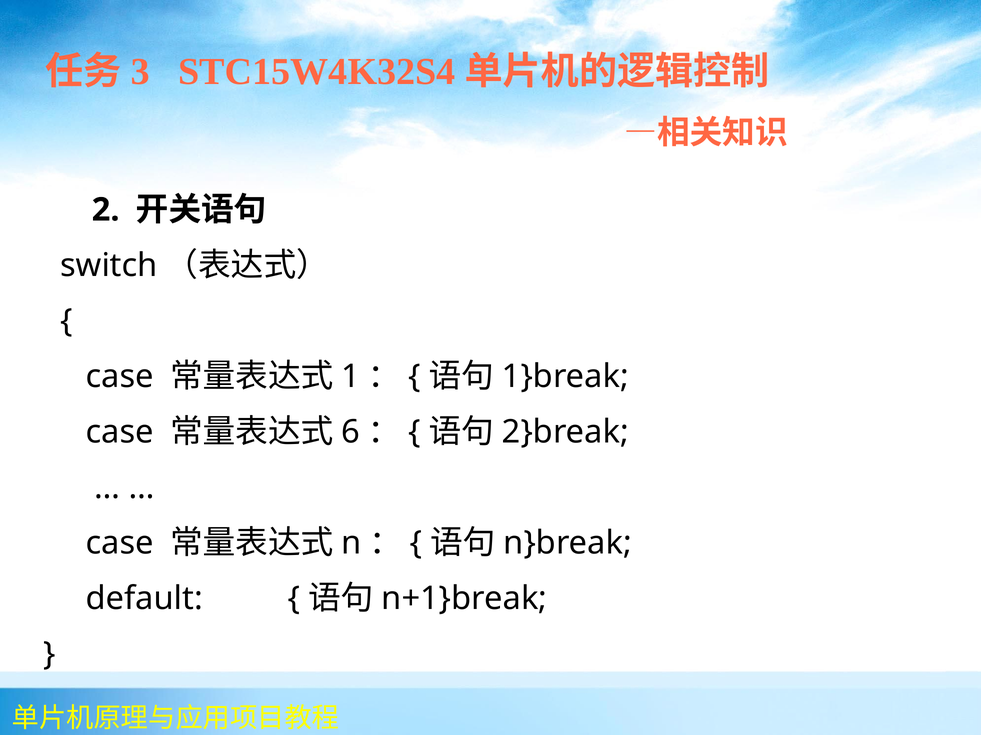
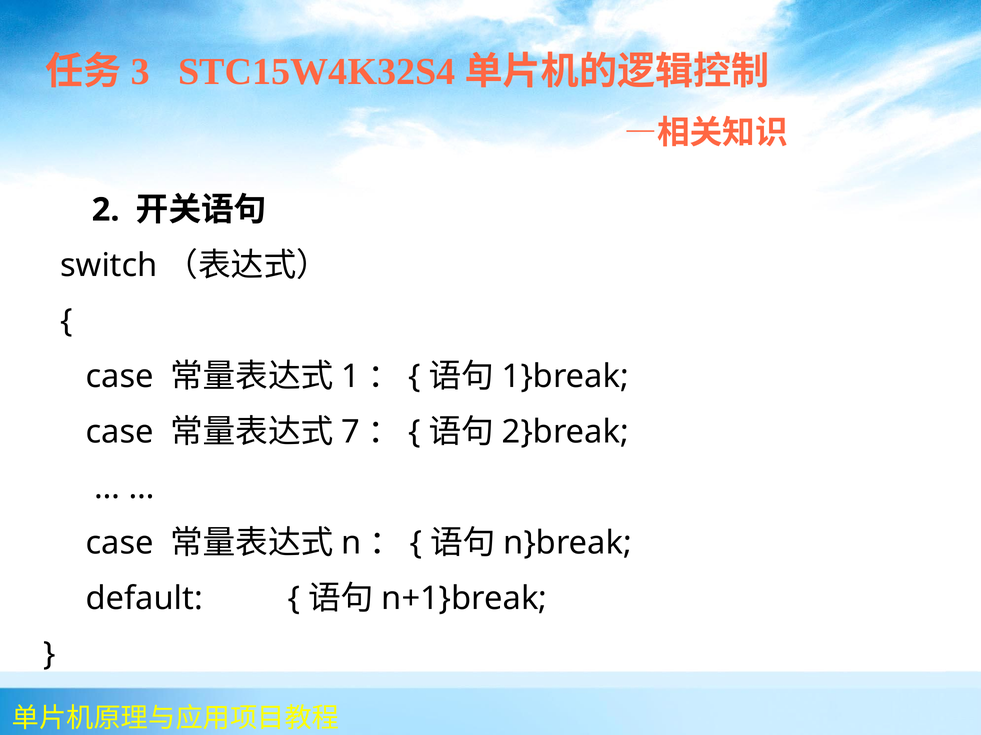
6: 6 -> 7 (351, 432)
